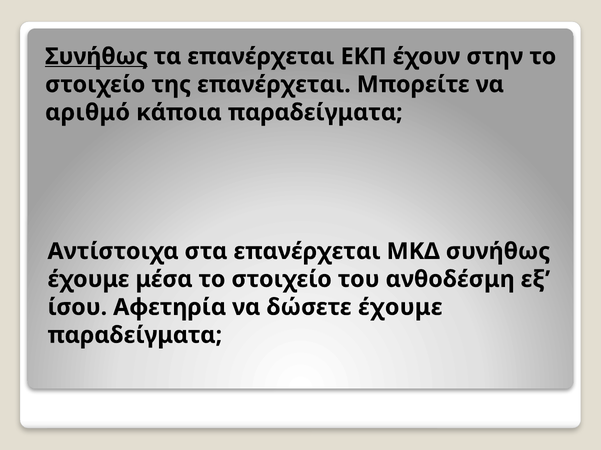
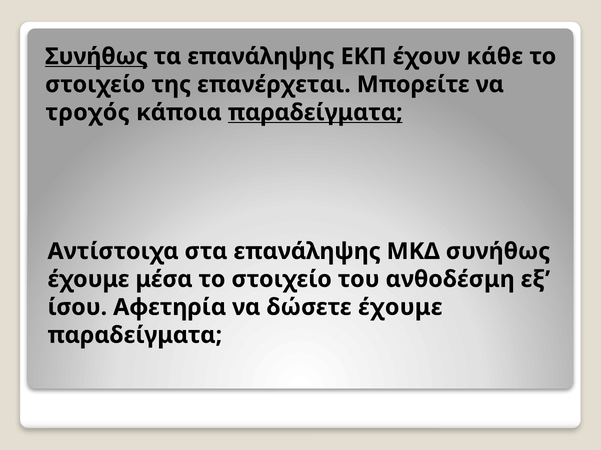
τα επανέρχεται: επανέρχεται -> επανάληψης (261, 57)
στην: στην -> κάθε (495, 57)
αριθμό: αριθμό -> τροχός (88, 113)
παραδείγματα underline: none -> present (315, 113)
στα επανέρχεται: επανέρχεται -> επανάληψης (307, 252)
